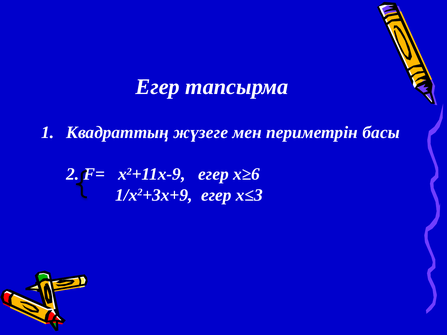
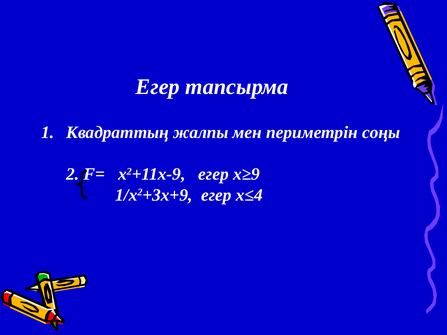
жүзеге: жүзеге -> жалпы (201, 133)
басы: басы -> соңы (381, 133)
х≥6: х≥6 -> х≥9 (247, 174)
х≤3: х≤3 -> х≤4 (249, 195)
